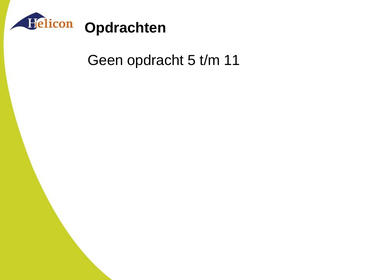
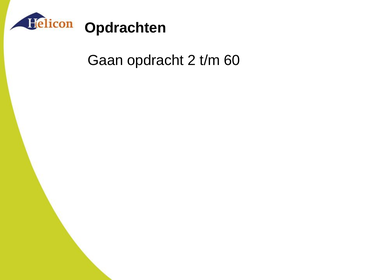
Geen: Geen -> Gaan (105, 61)
5: 5 -> 2 (192, 61)
11: 11 -> 60 (232, 61)
